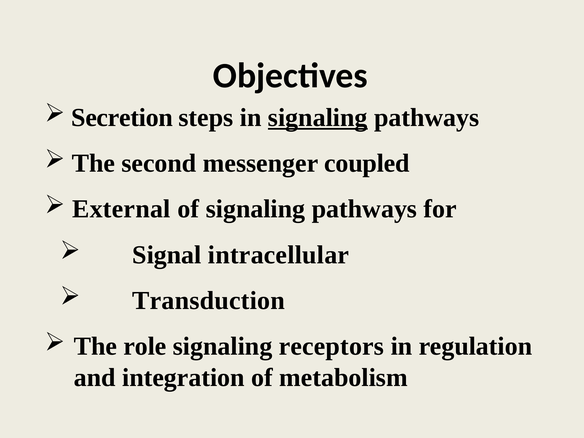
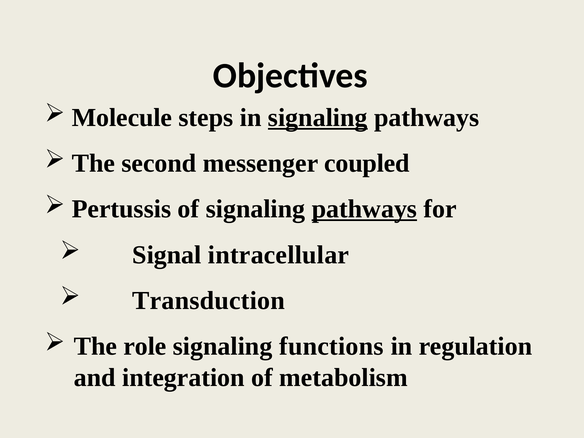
Secretion: Secretion -> Molecule (122, 118)
External: External -> Pertussis (121, 209)
pathways underline: none -> present (364, 209)
receptors: receptors -> functions (331, 346)
